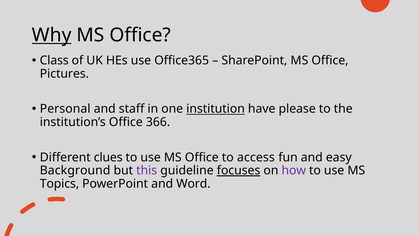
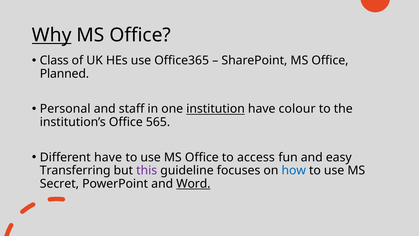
Pictures: Pictures -> Planned (64, 74)
please: please -> colour (297, 109)
366: 366 -> 565 (158, 122)
Different clues: clues -> have (108, 157)
Background: Background -> Transferring (75, 170)
focuses underline: present -> none (239, 170)
how colour: purple -> blue (294, 170)
Topics: Topics -> Secret (59, 184)
Word underline: none -> present (193, 184)
